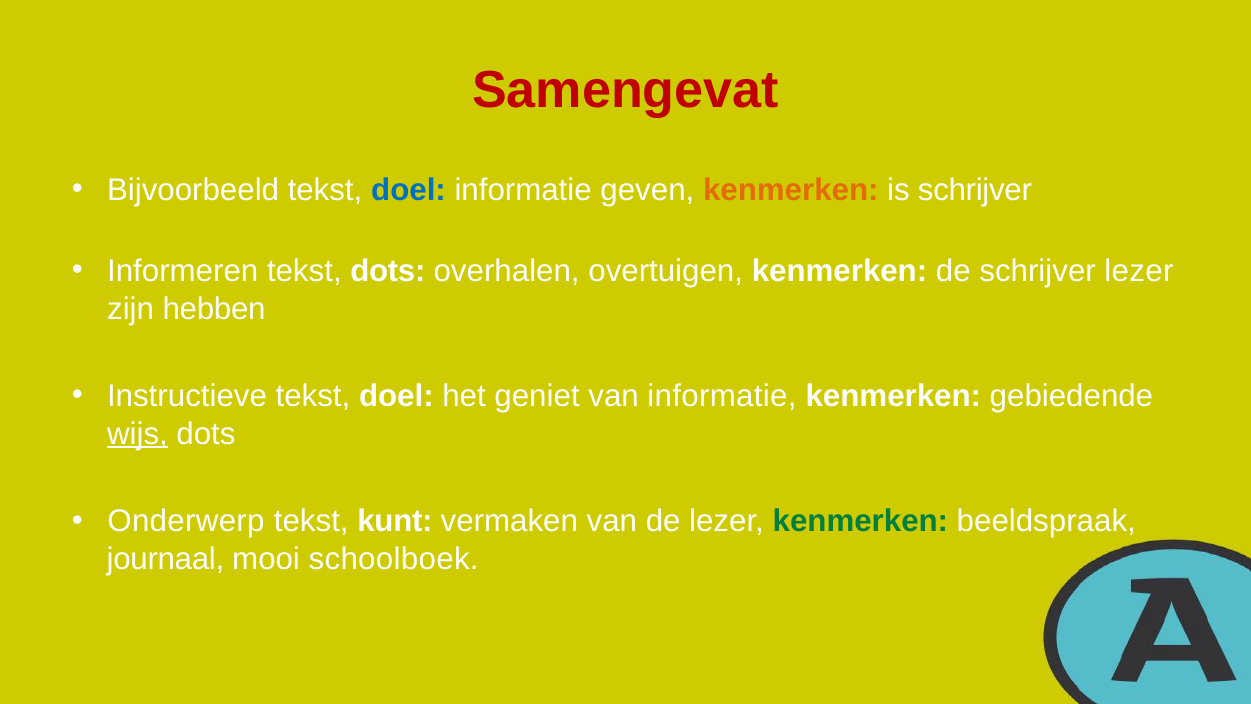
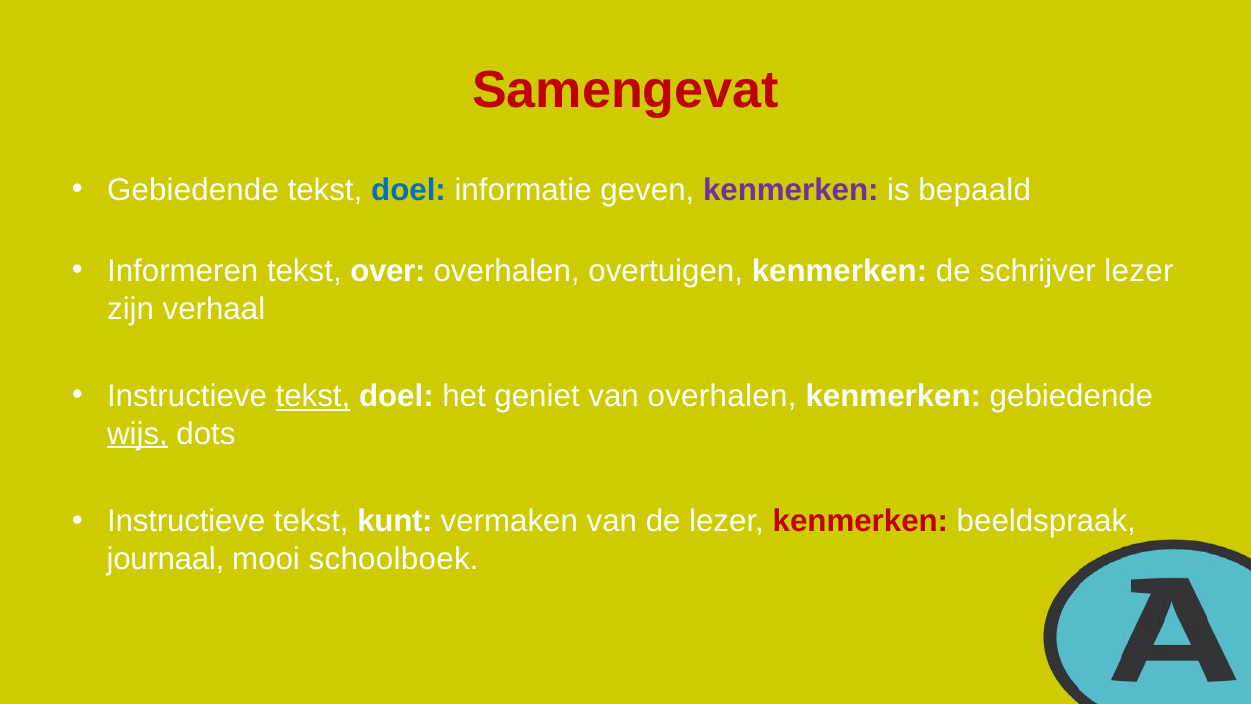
Bijvoorbeeld: Bijvoorbeeld -> Gebiedende (193, 190)
kenmerken colour: orange -> purple (791, 190)
is schrijver: schrijver -> bepaald (975, 190)
tekst dots: dots -> over (388, 271)
hebben: hebben -> verhaal (214, 309)
tekst underline: none -> present (313, 396)
van informatie: informatie -> overhalen (722, 396)
Onderwerp: Onderwerp -> Instructieve (186, 521)
kenmerken colour: green -> red (860, 521)
